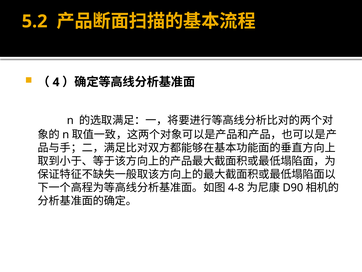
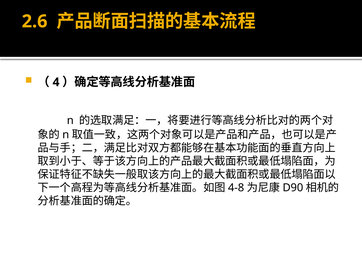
5.2: 5.2 -> 2.6 (35, 21)
